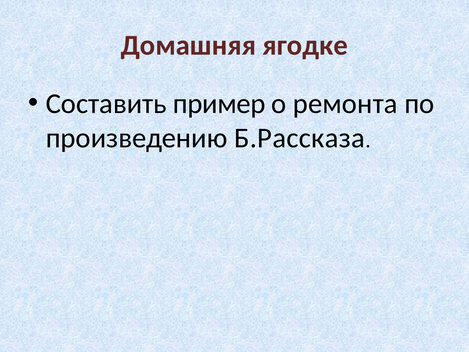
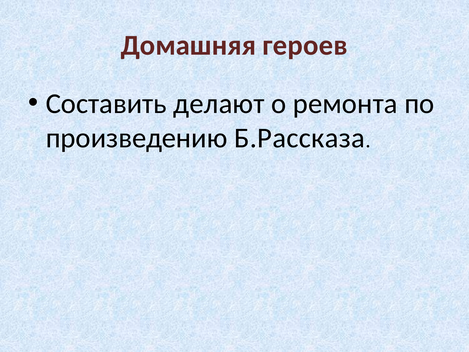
ягодке: ягодке -> героев (305, 45)
пример: пример -> делают (219, 104)
